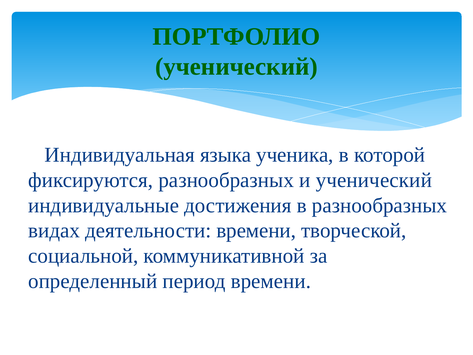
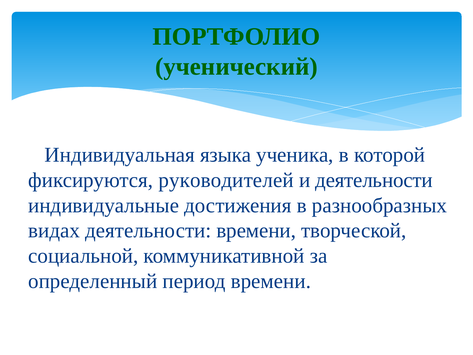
фиксируются разнообразных: разнообразных -> руководителей (226, 180)
и ученический: ученический -> деятельности (374, 180)
